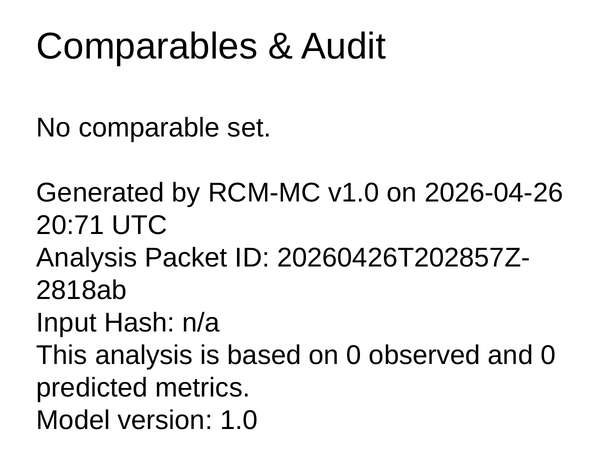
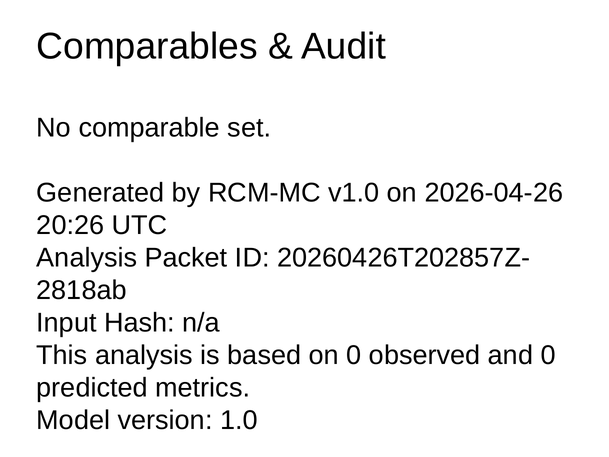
20:71: 20:71 -> 20:26 (70, 225)
